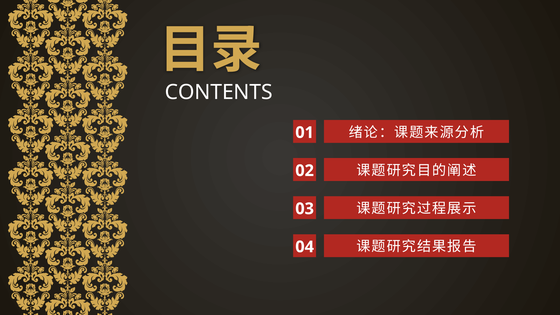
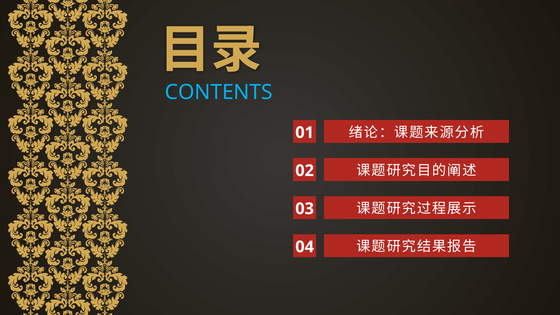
CONTENTS colour: white -> light blue (219, 92)
